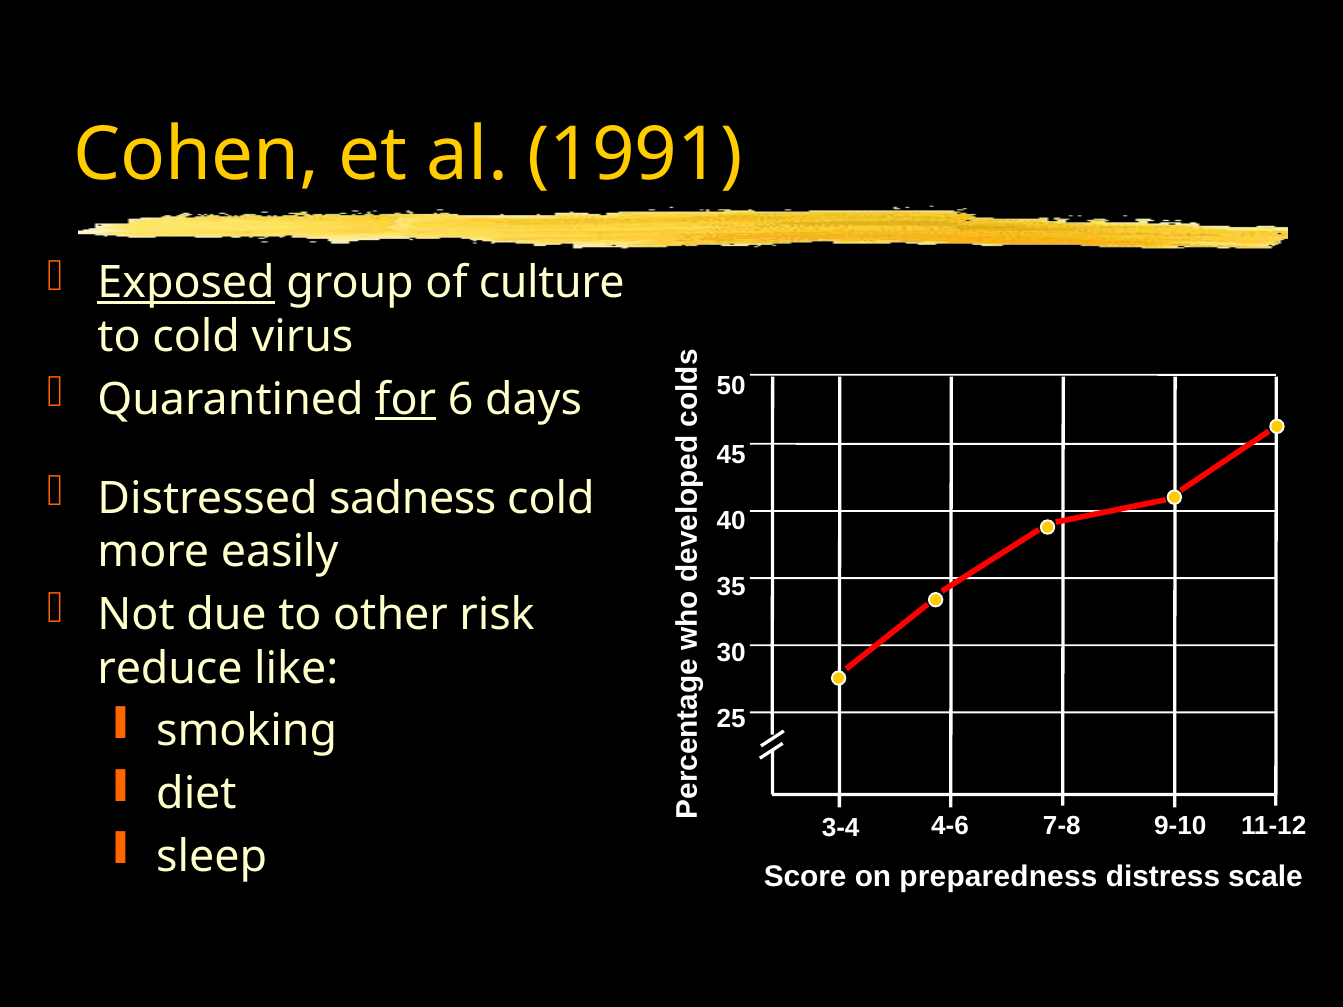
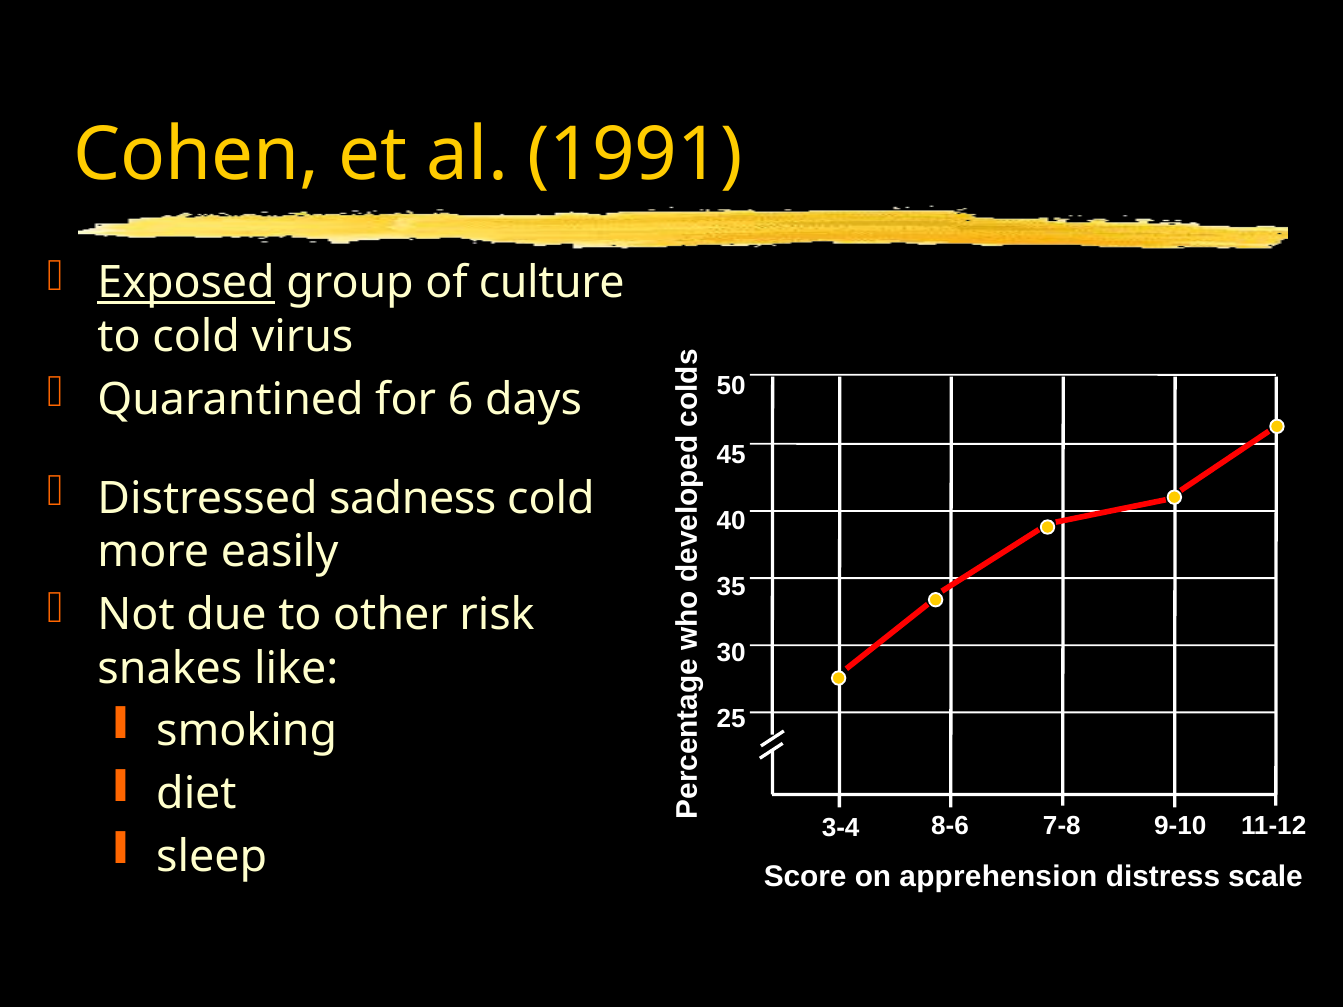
for underline: present -> none (406, 399)
reduce: reduce -> snakes (170, 669)
4-6: 4-6 -> 8-6 (950, 826)
preparedness: preparedness -> apprehension (998, 877)
